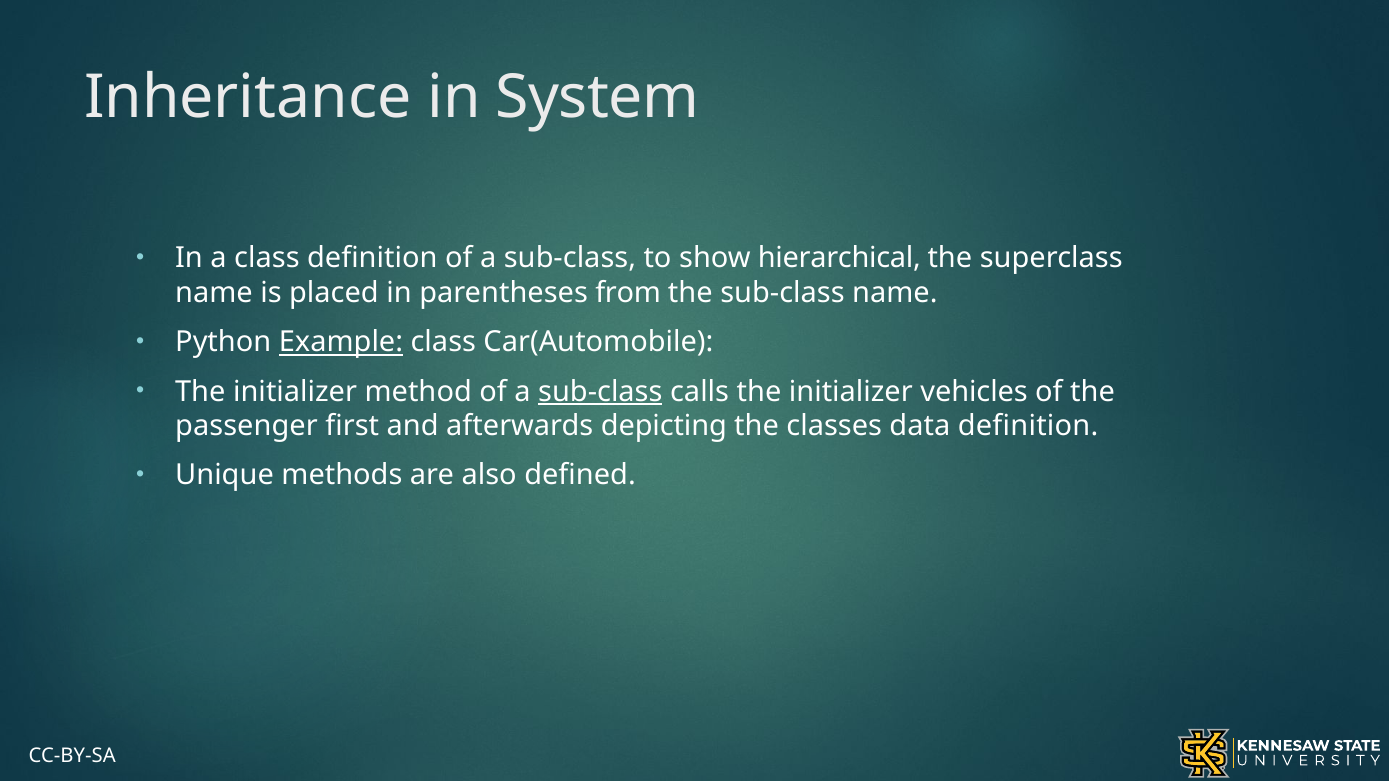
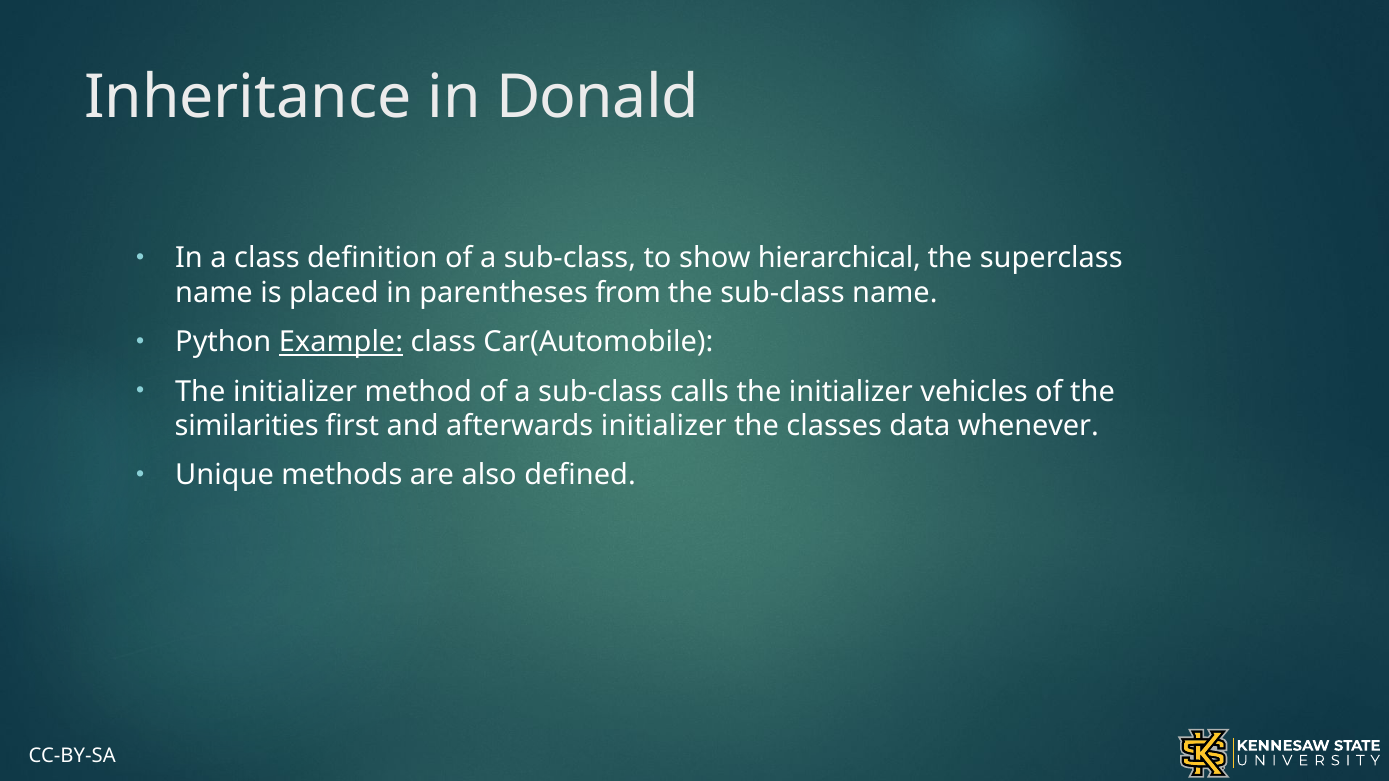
System: System -> Donald (597, 98)
sub-class underline: present -> none (600, 392)
passenger: passenger -> similarities (247, 426)
afterwards depicting: depicting -> initializer (664, 426)
data definition: definition -> whenever (1028, 426)
